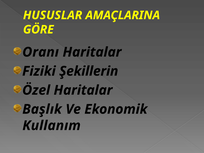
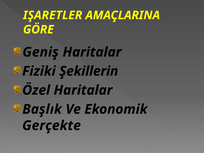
HUSUSLAR: HUSUSLAR -> IŞARETLER (53, 15)
Oranı: Oranı -> Geniş (41, 52)
Kullanım: Kullanım -> Gerçekte (52, 126)
